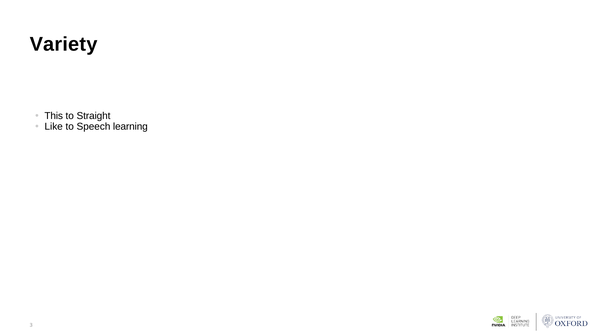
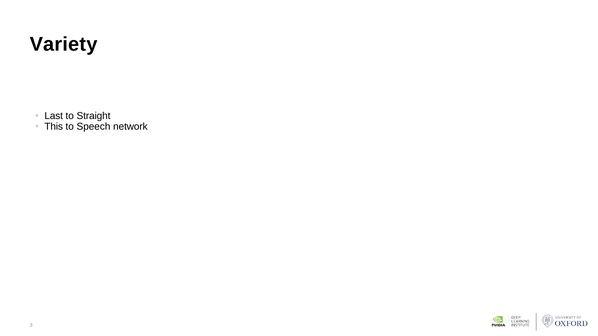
This: This -> Last (54, 116)
Like: Like -> This (54, 127)
learning: learning -> network (130, 127)
